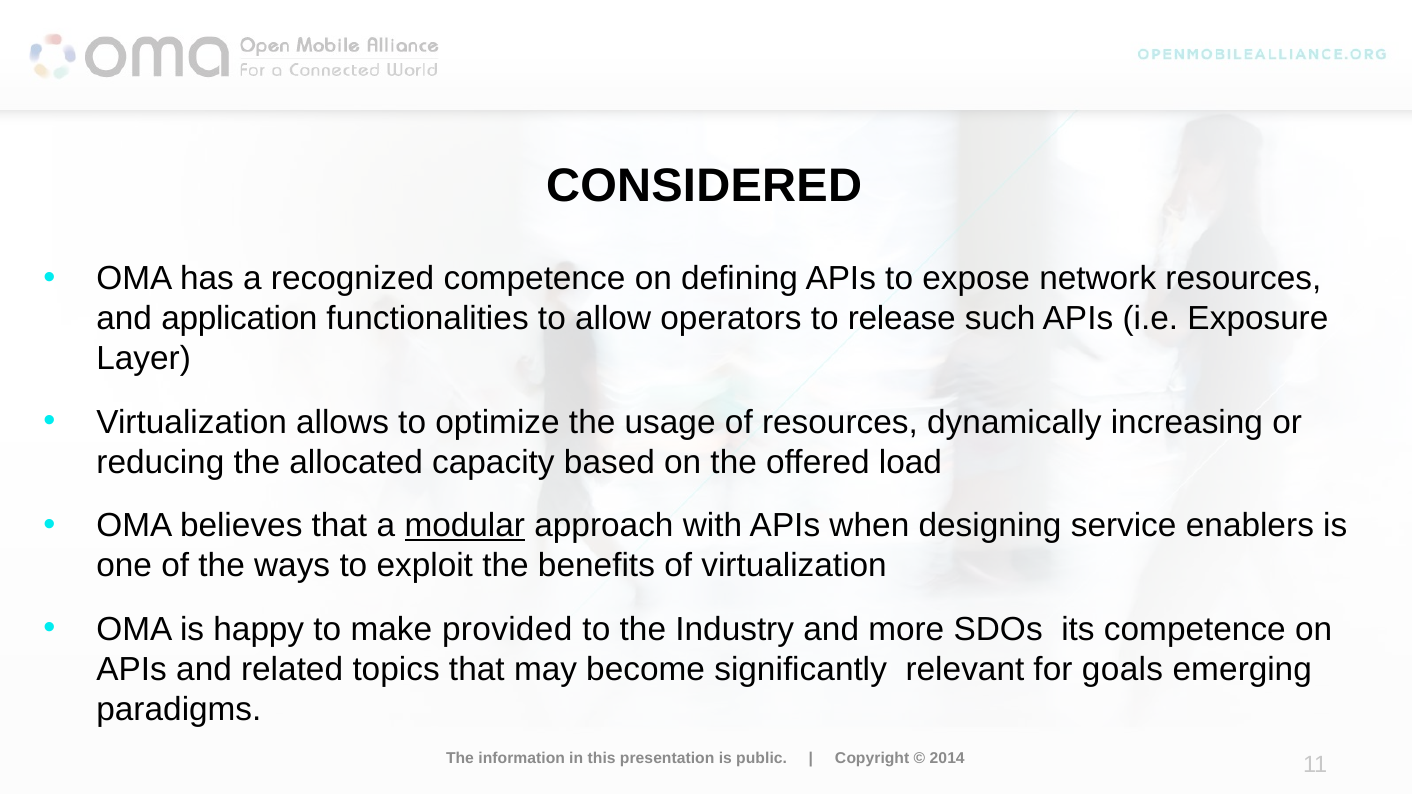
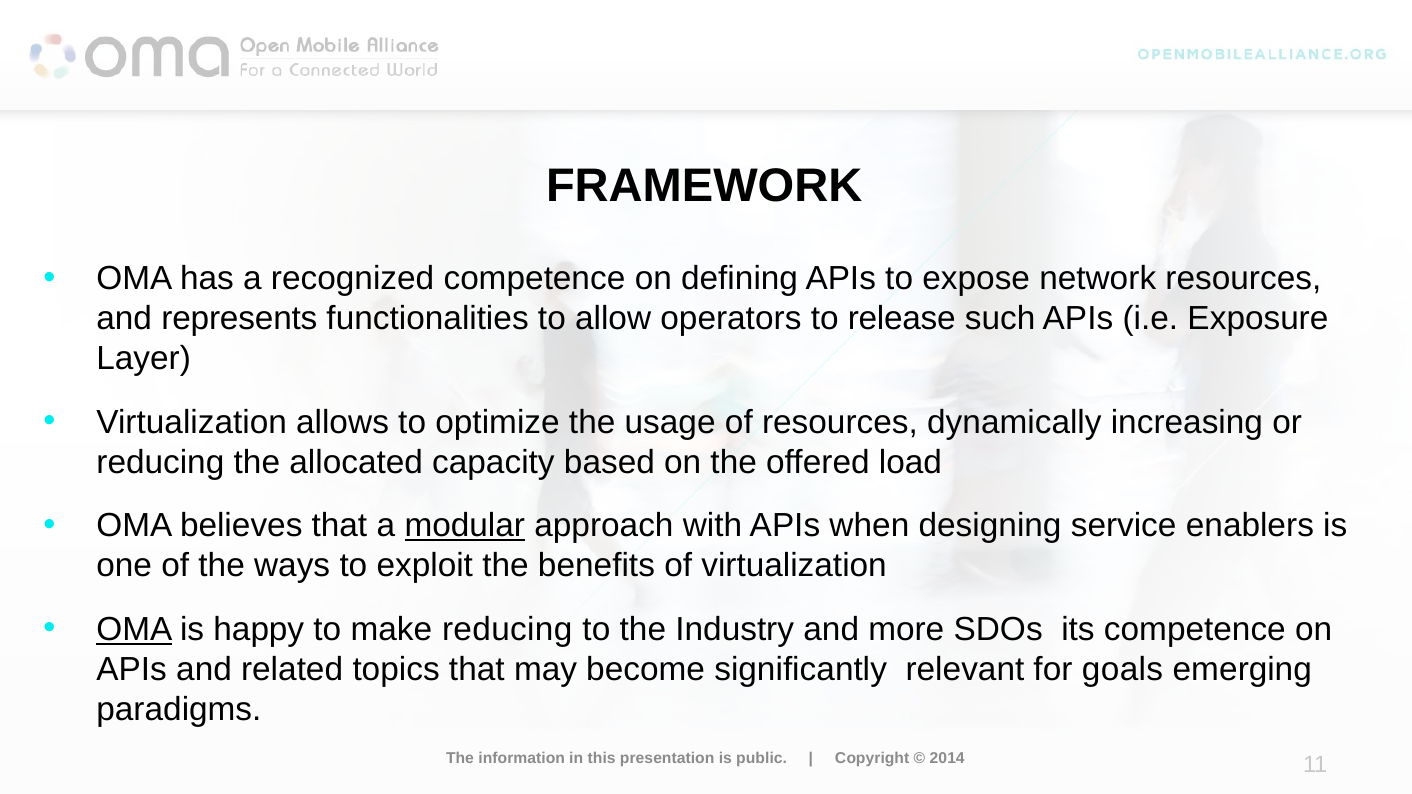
CONSIDERED: CONSIDERED -> FRAMEWORK (704, 186)
application: application -> represents (239, 319)
OMA underline: none -> present (134, 630)
make provided: provided -> reducing (507, 630)
